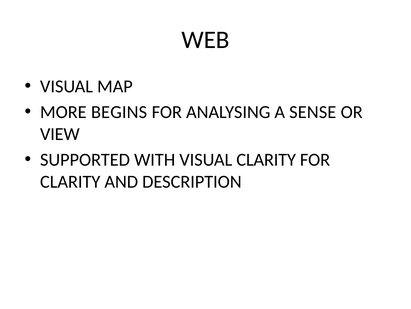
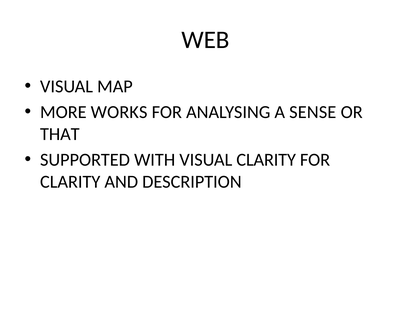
BEGINS: BEGINS -> WORKS (119, 112)
VIEW: VIEW -> THAT (60, 134)
